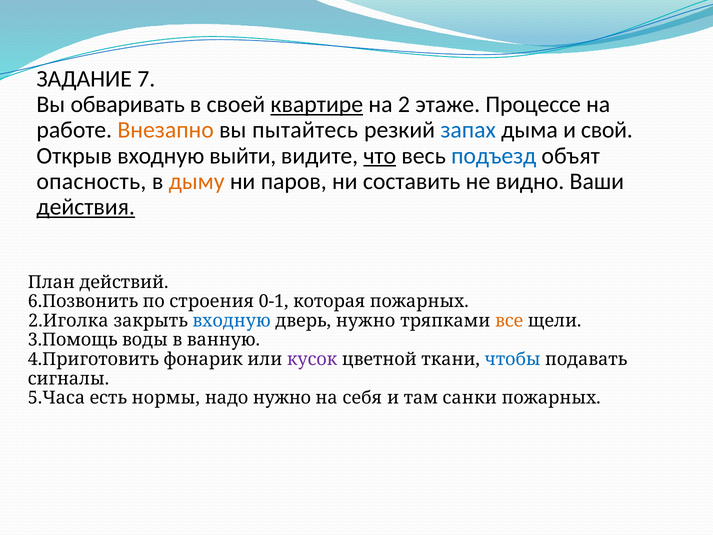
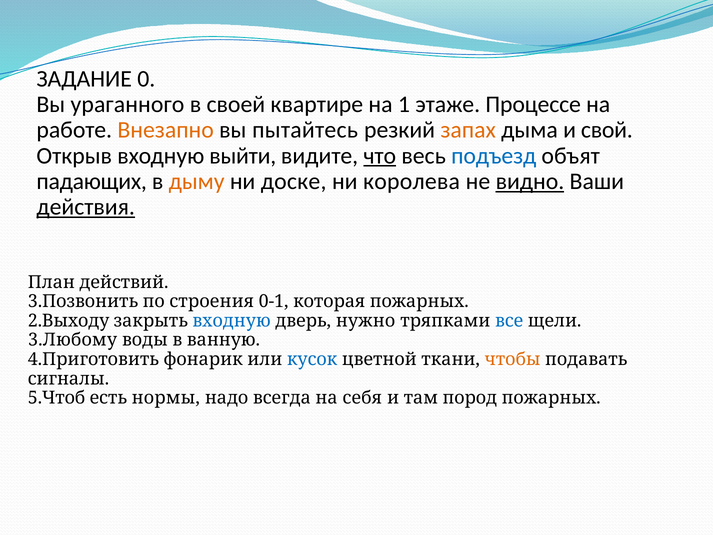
7: 7 -> 0 (146, 79)
обваривать: обваривать -> ураганного (127, 104)
квартире underline: present -> none (317, 104)
2: 2 -> 1 (404, 104)
запах colour: blue -> orange (468, 130)
опасность: опасность -> падающих (92, 181)
паров: паров -> доске (294, 181)
составить: составить -> королева (412, 181)
видно underline: none -> present (530, 181)
6.Позвонить: 6.Позвонить -> 3.Позвонить (83, 301)
2.Иголка: 2.Иголка -> 2.Выходу (69, 321)
все colour: orange -> blue (509, 321)
3.Помощь: 3.Помощь -> 3.Любому (73, 340)
кусок colour: purple -> blue (312, 359)
чтобы colour: blue -> orange (513, 359)
5.Часа: 5.Часа -> 5.Чтоб (57, 398)
надо нужно: нужно -> всегда (282, 398)
санки: санки -> пород (470, 398)
